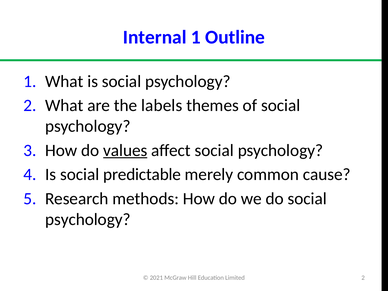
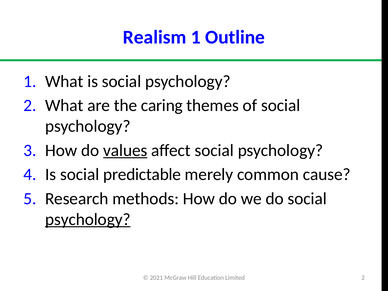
Internal: Internal -> Realism (155, 37)
labels: labels -> caring (162, 106)
psychology underline: none -> present (88, 219)
